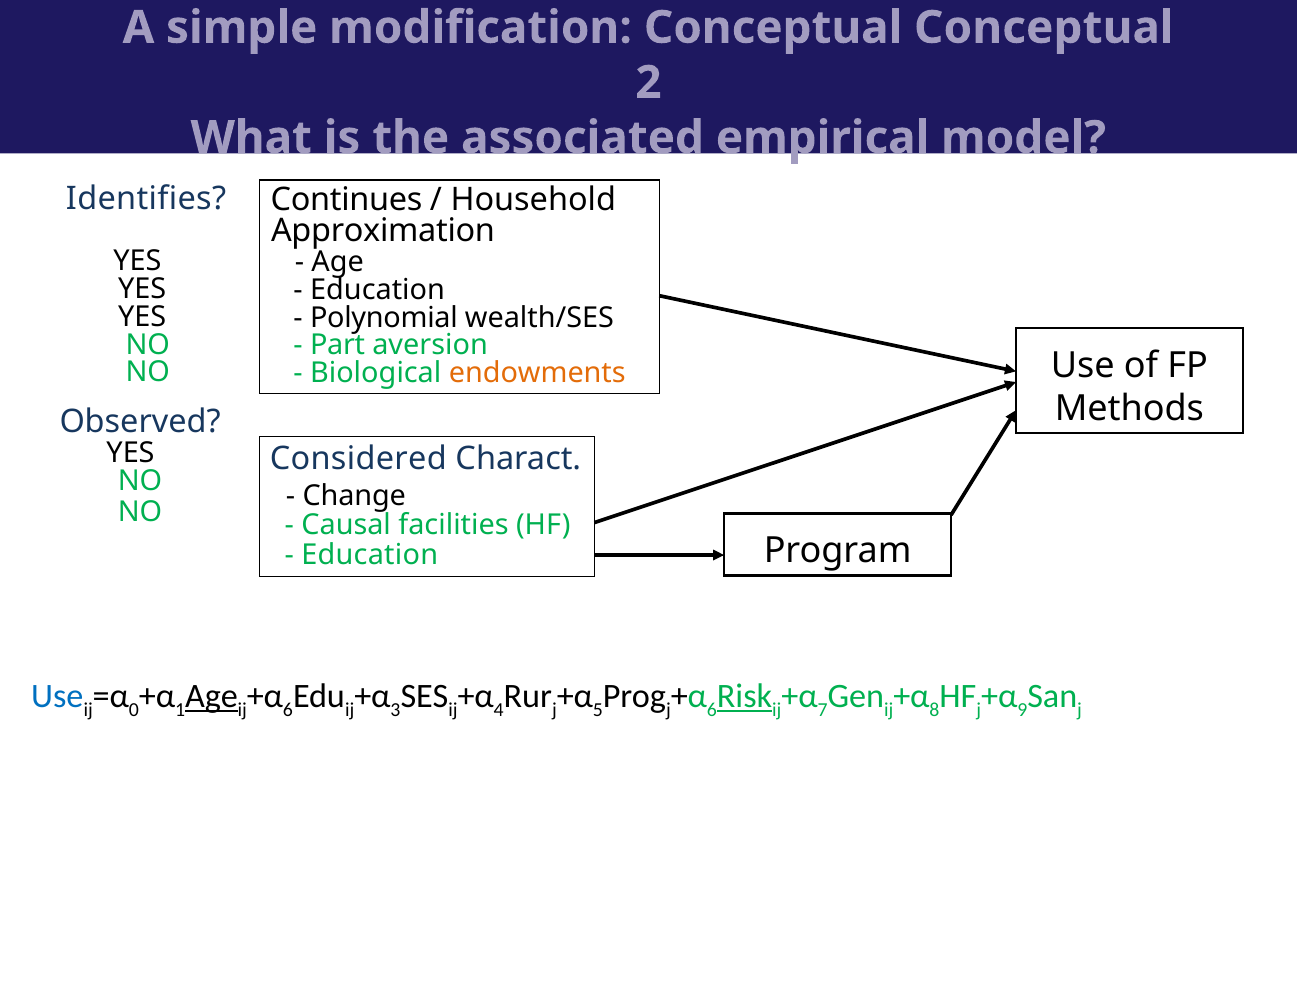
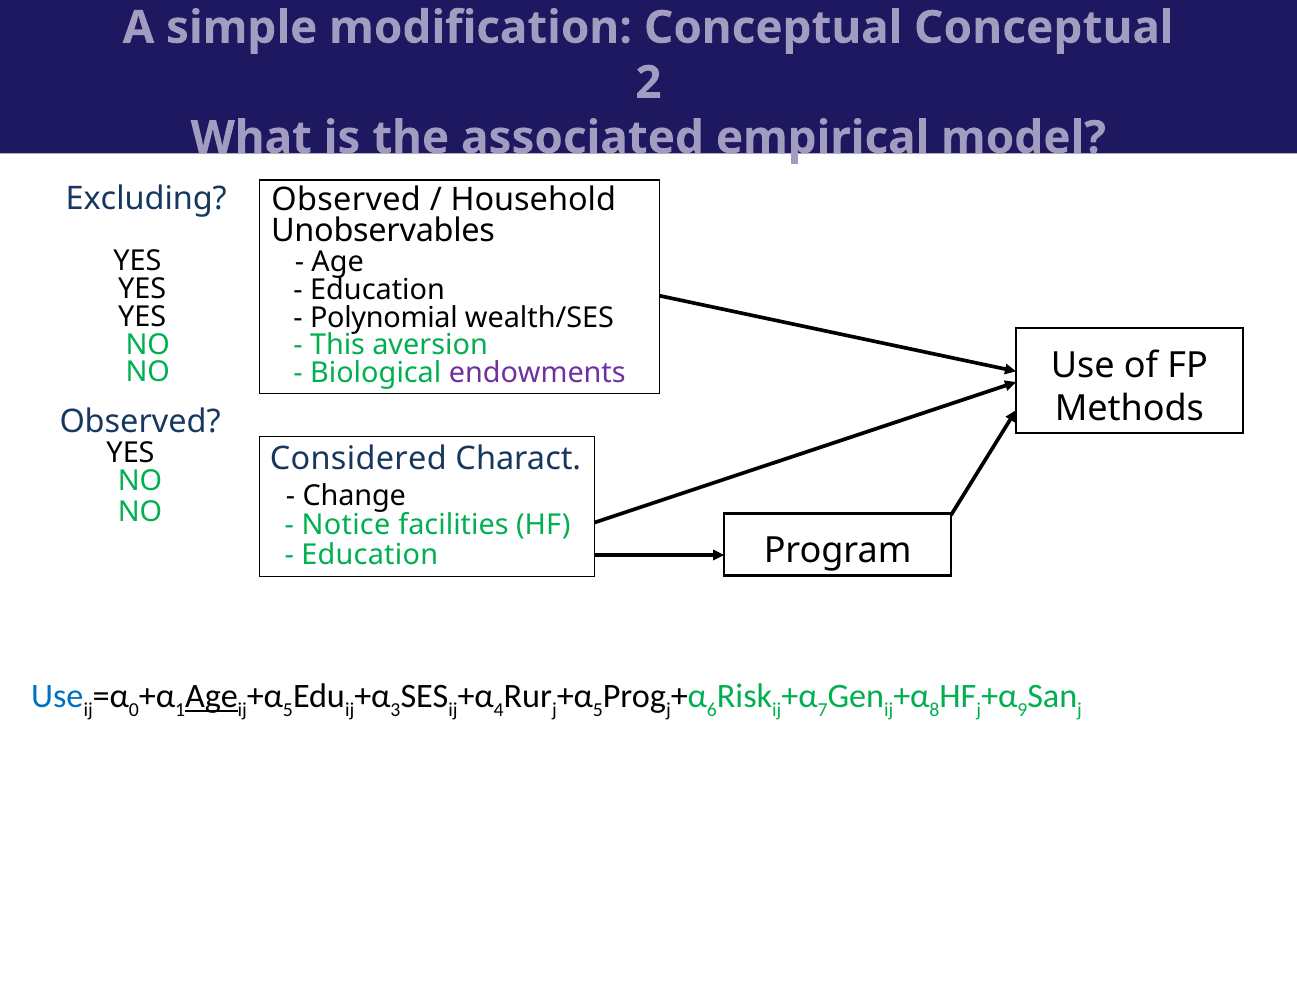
Identifies: Identifies -> Excluding (146, 199)
Continues: Continues -> Observed (346, 200)
Approximation: Approximation -> Unobservables (383, 231)
Part: Part -> This (338, 345)
endowments colour: orange -> purple (537, 373)
Causal: Causal -> Notice (346, 525)
6: 6 -> 5 (288, 710)
Risk underline: present -> none (745, 696)
